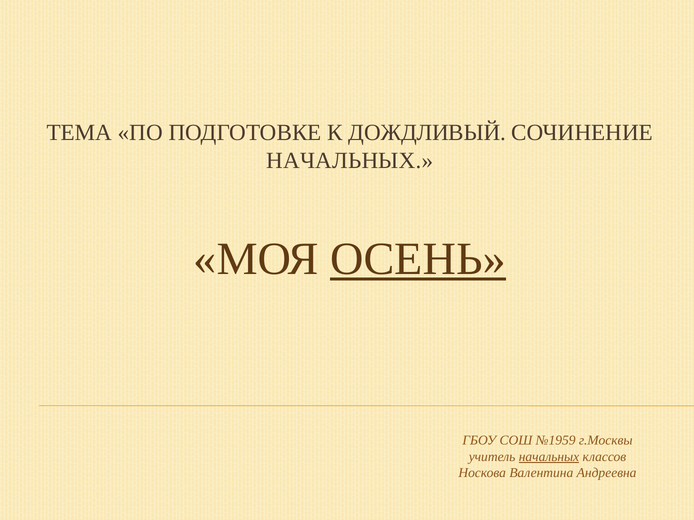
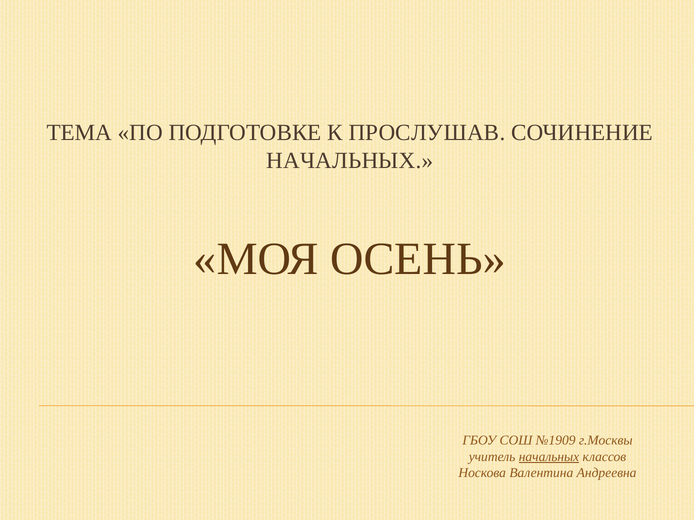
ДОЖДЛИВЫЙ: ДОЖДЛИВЫЙ -> ПРОСЛУШАВ (427, 133)
ОСЕНЬ underline: present -> none (418, 259)
№1959: №1959 -> №1909 (556, 441)
